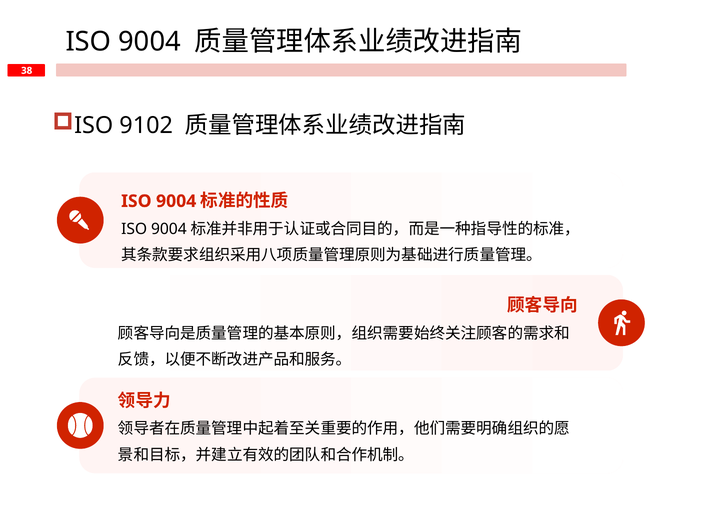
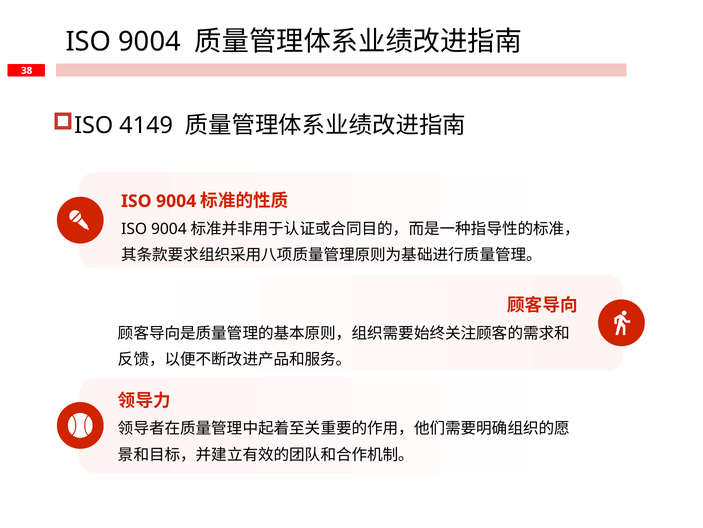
9102: 9102 -> 4149 (146, 126)
